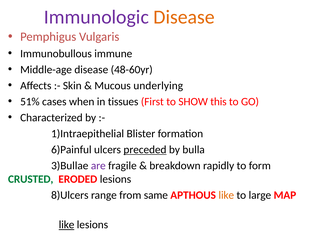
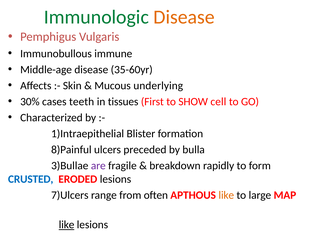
Immunologic colour: purple -> green (96, 17)
48-60yr: 48-60yr -> 35-60yr (132, 70)
51%: 51% -> 30% (30, 102)
when: when -> teeth (82, 102)
this: this -> cell (218, 102)
6)Painful: 6)Painful -> 8)Painful (71, 150)
preceded underline: present -> none (145, 150)
CRUSTED colour: green -> blue (31, 179)
8)Ulcers: 8)Ulcers -> 7)Ulcers (70, 195)
same: same -> often (156, 195)
